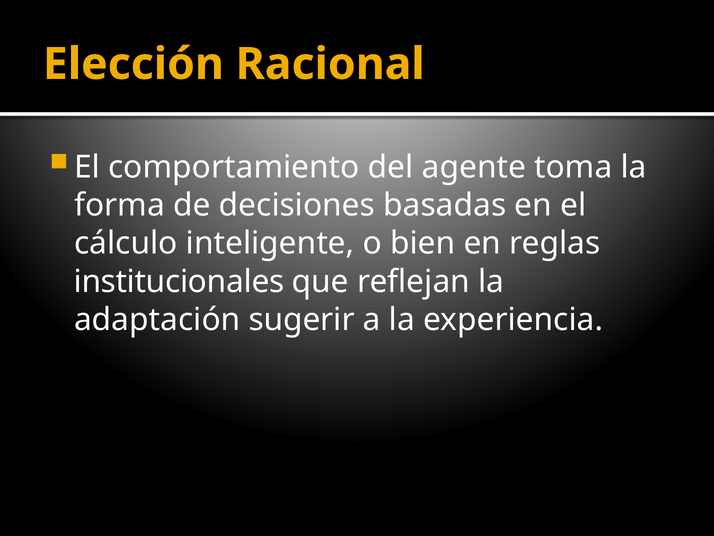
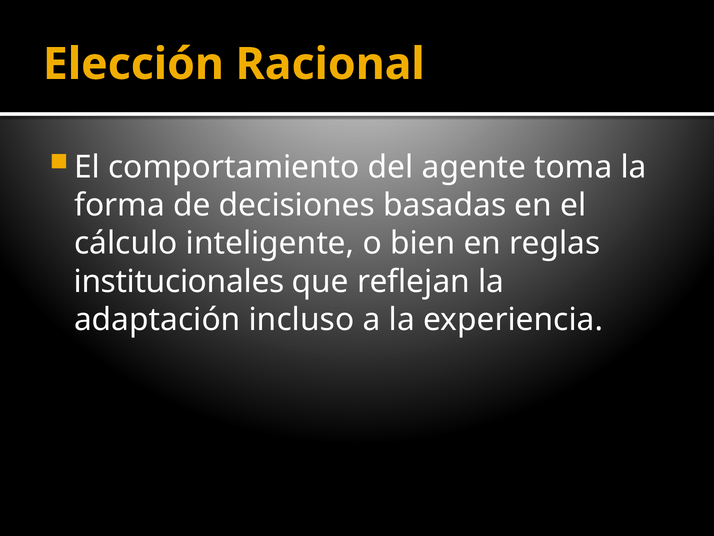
sugerir: sugerir -> incluso (302, 319)
